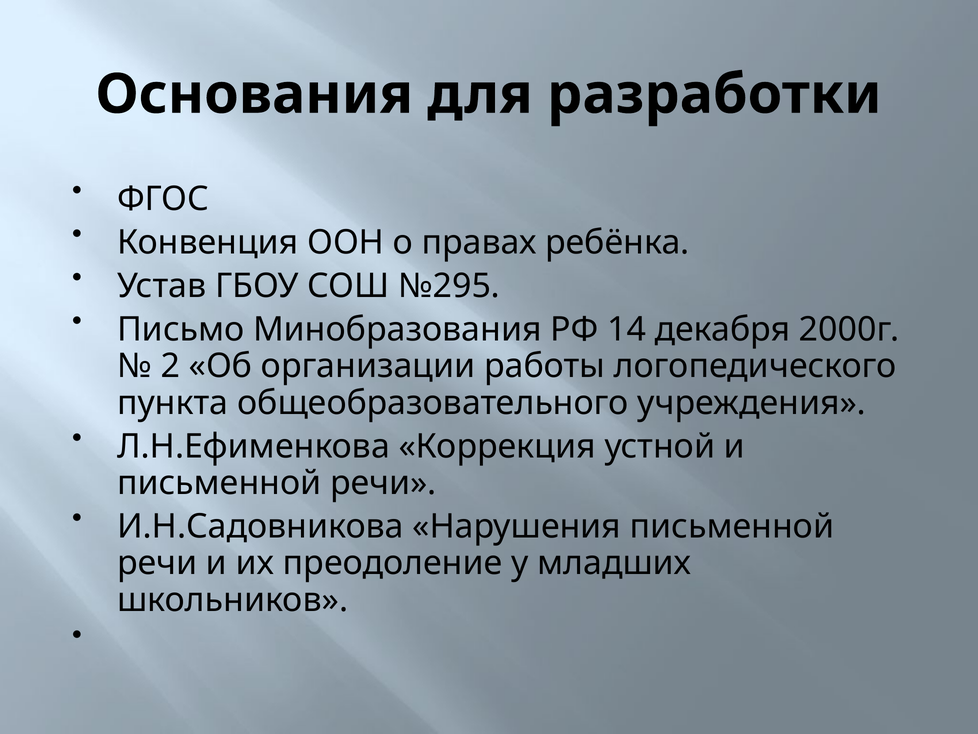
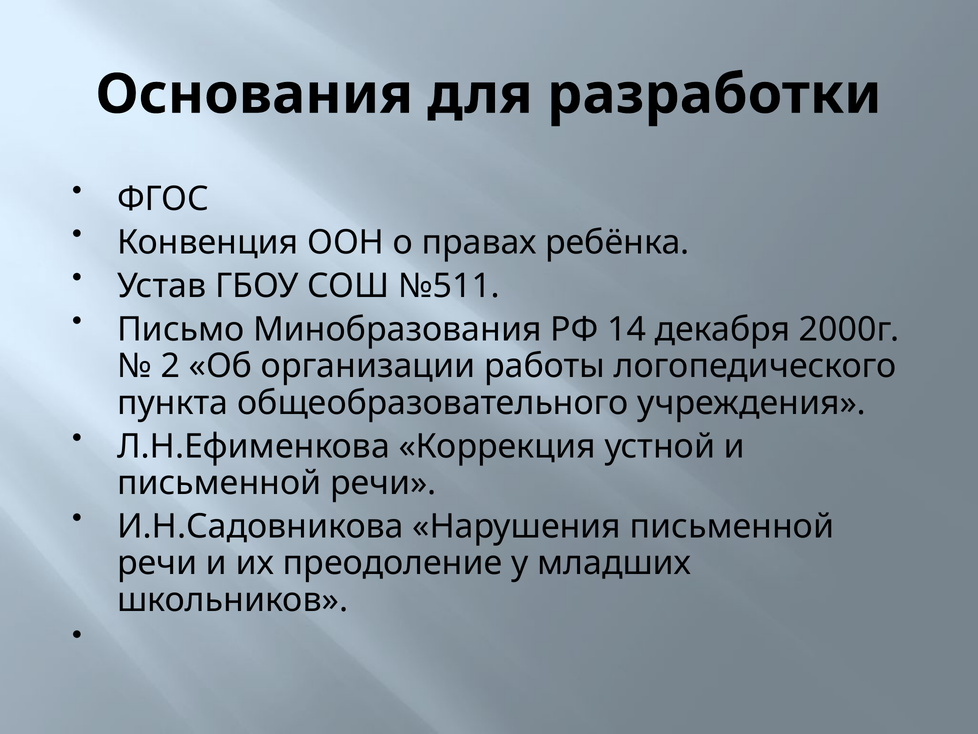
№295: №295 -> №511 (449, 286)
